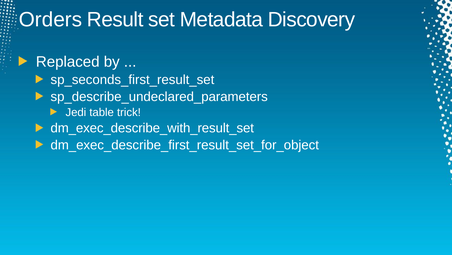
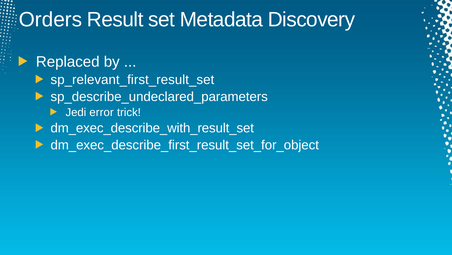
sp_seconds_first_result_set: sp_seconds_first_result_set -> sp_relevant_first_result_set (132, 80)
table: table -> error (102, 112)
